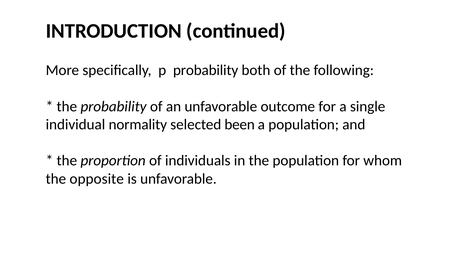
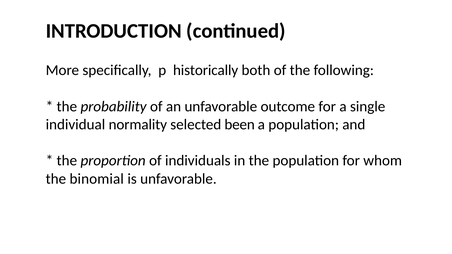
p probability: probability -> historically (206, 70)
opposite: opposite -> binomial (97, 179)
